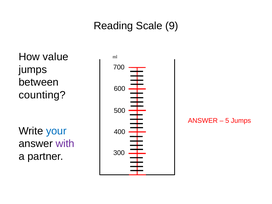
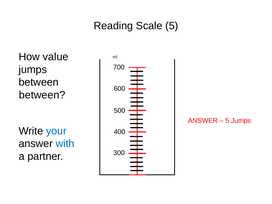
Scale 9: 9 -> 5 (172, 26)
counting: counting -> between (42, 95)
with colour: purple -> blue (65, 144)
